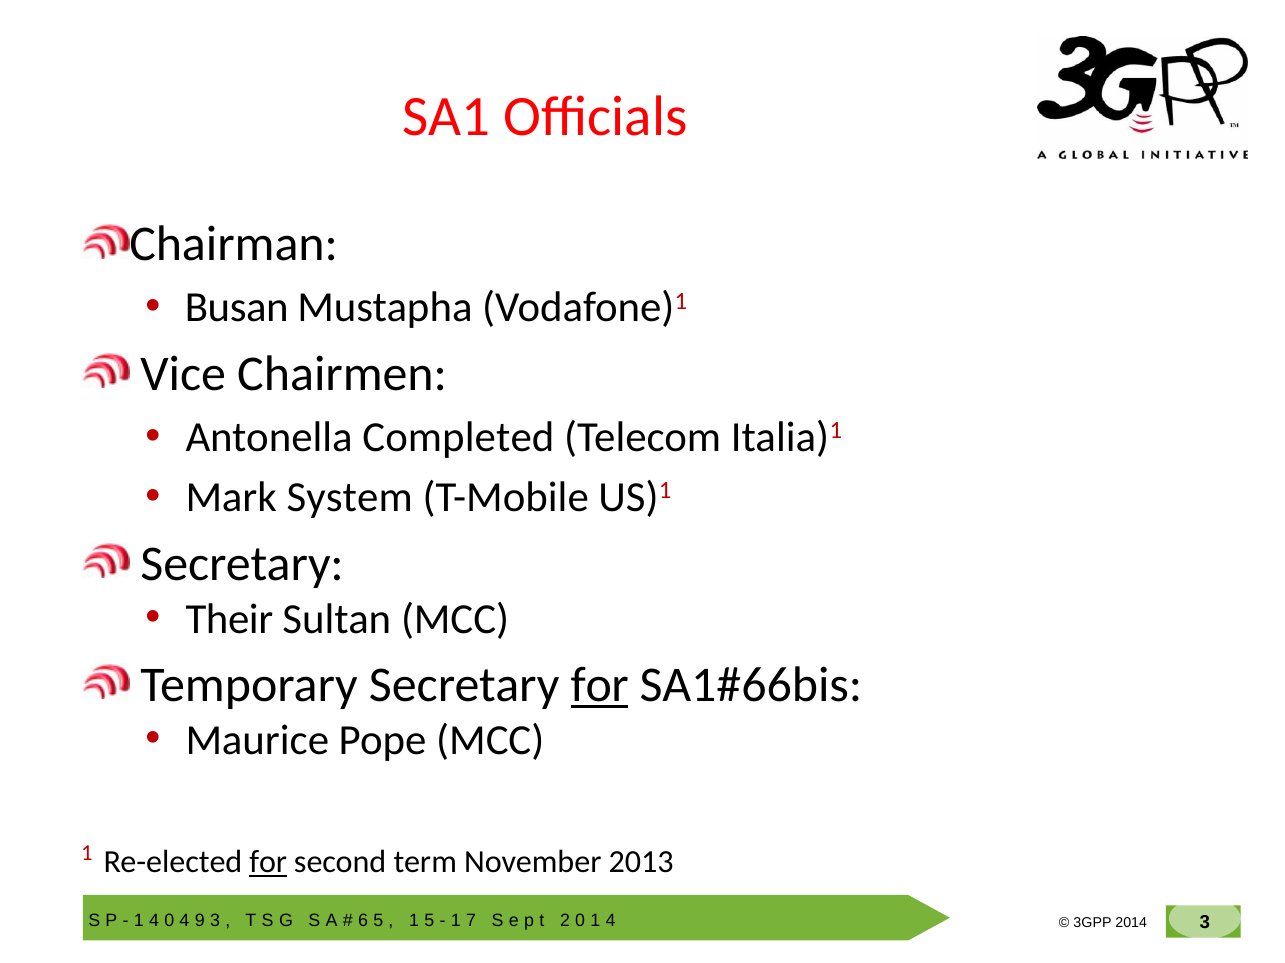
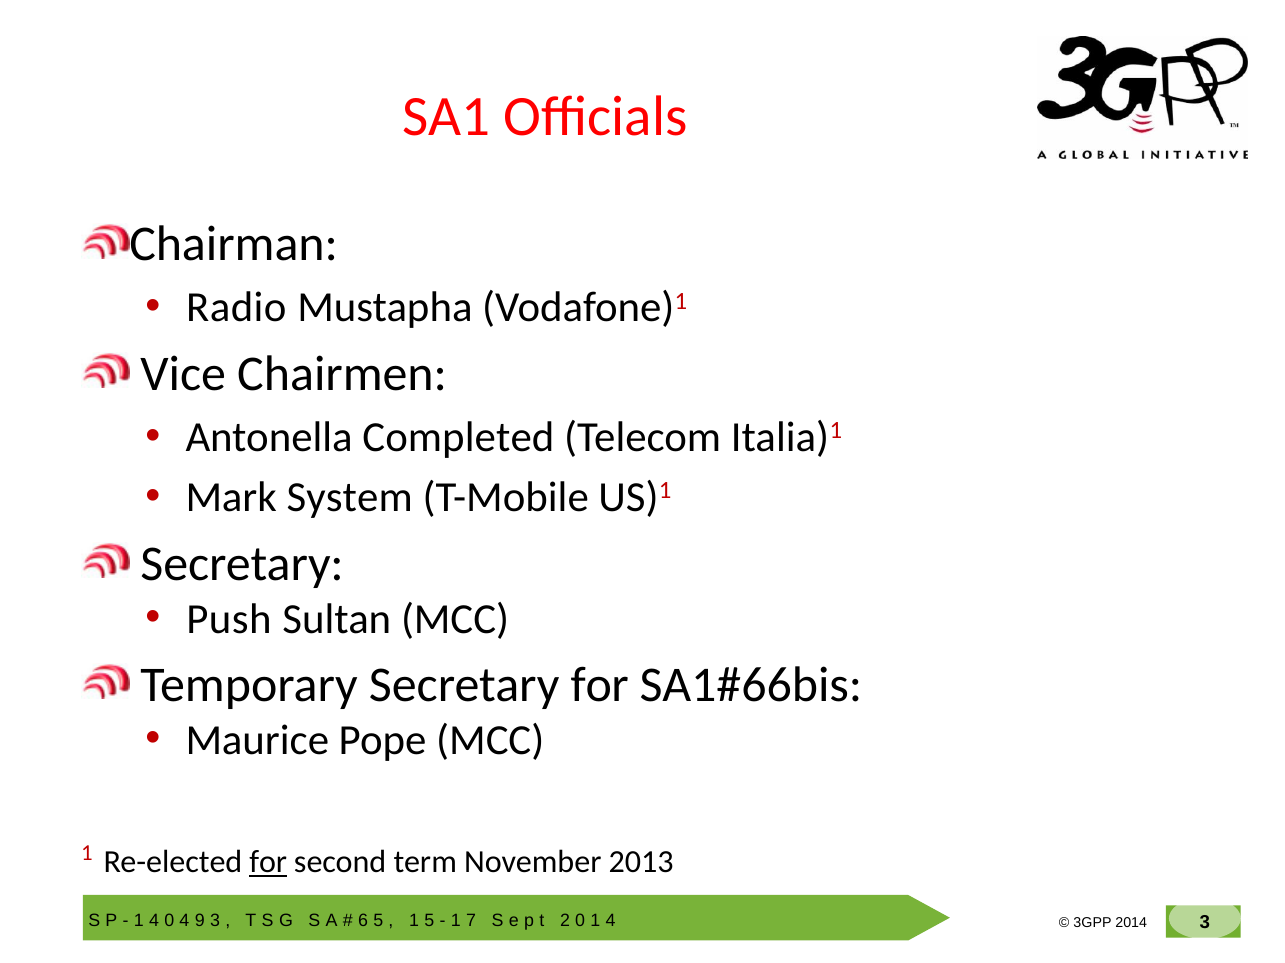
Busan: Busan -> Radio (236, 308)
Their: Their -> Push (229, 619)
for underline: present -> none (600, 686)
